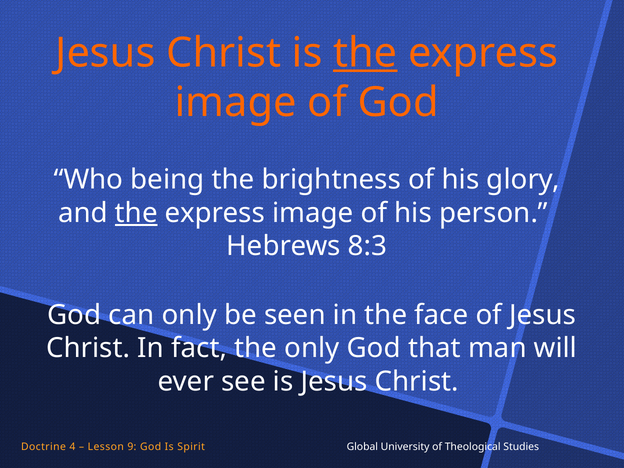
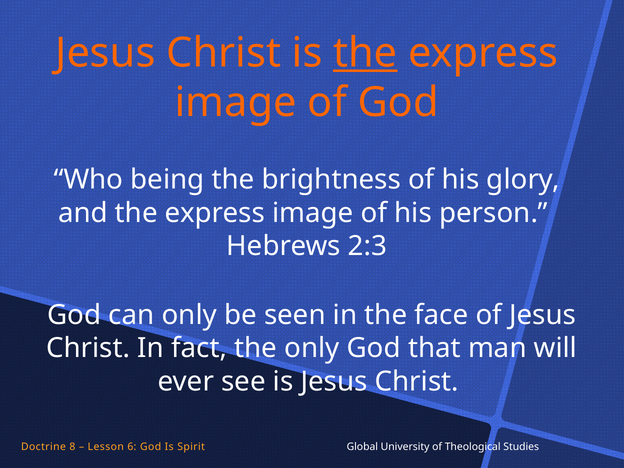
the underline: present -> none (136, 213)
8:3: 8:3 -> 2:3 (368, 246)
4: 4 -> 8 (72, 447)
9: 9 -> 6 (132, 447)
